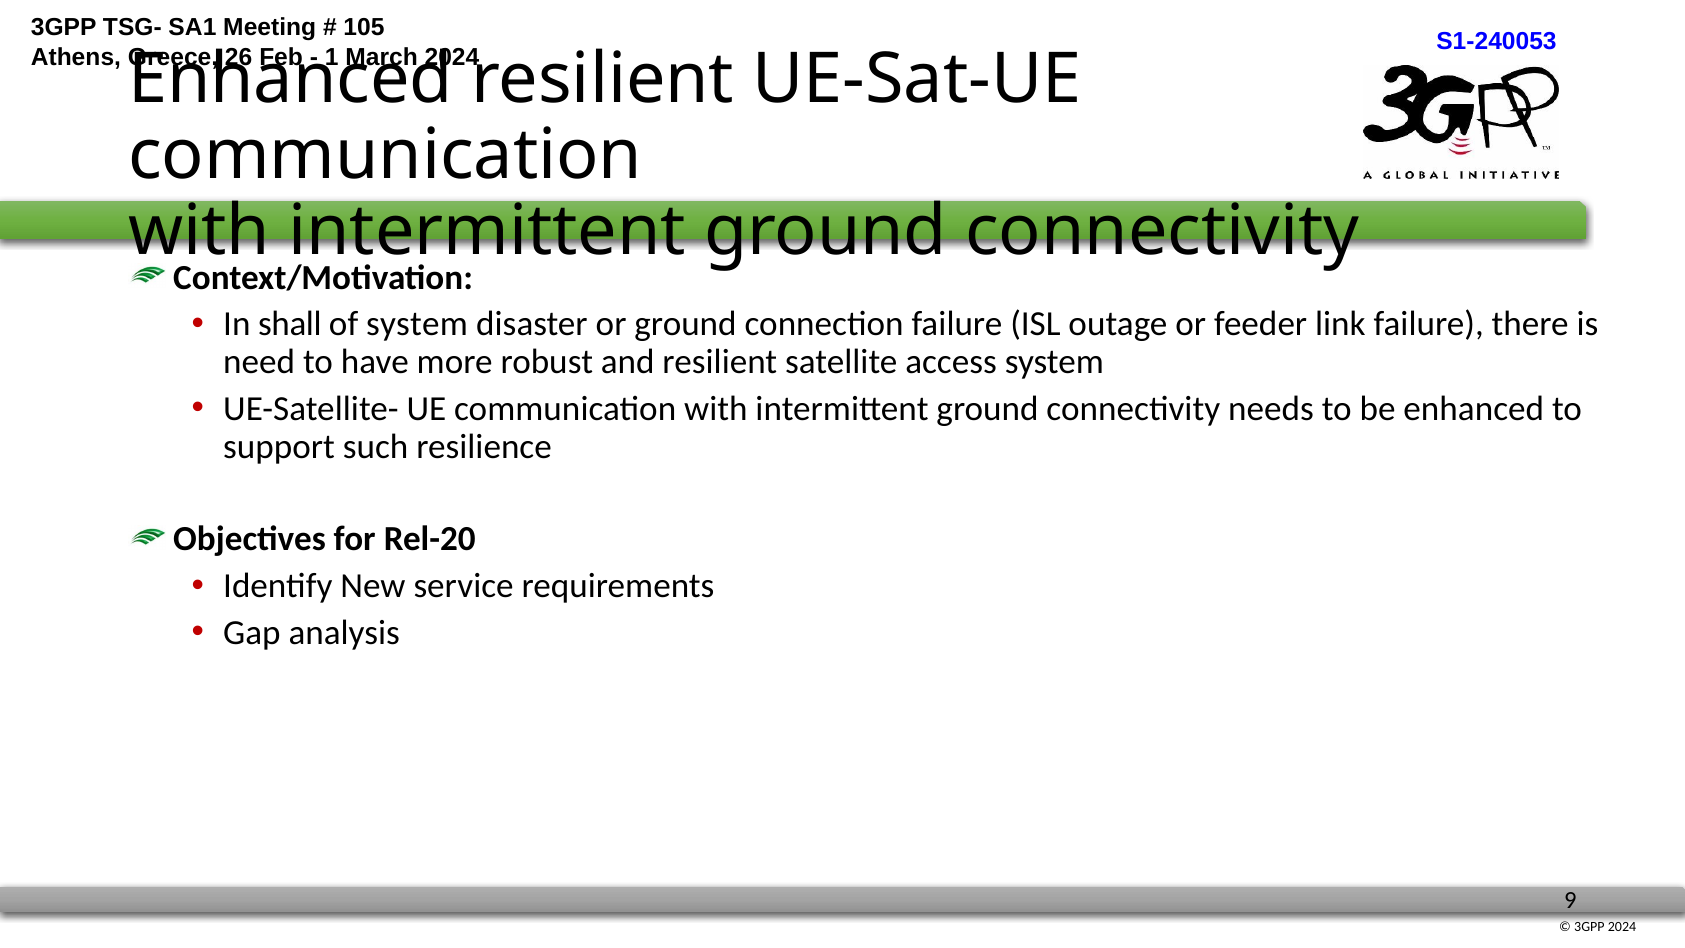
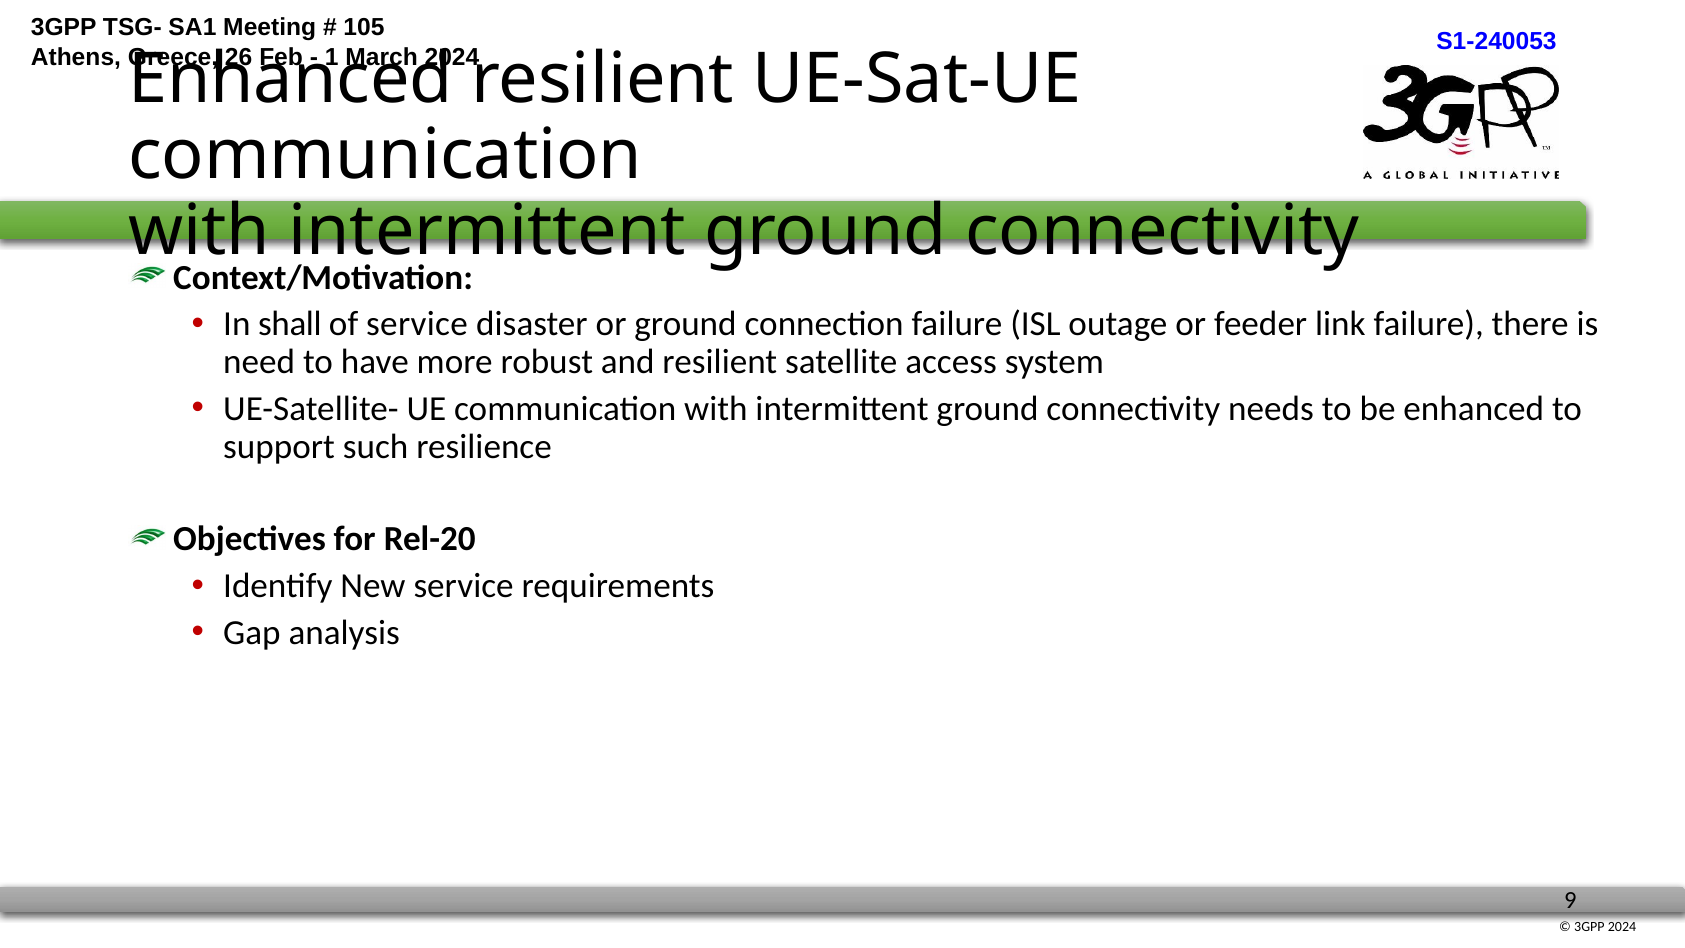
of system: system -> service (417, 324)
